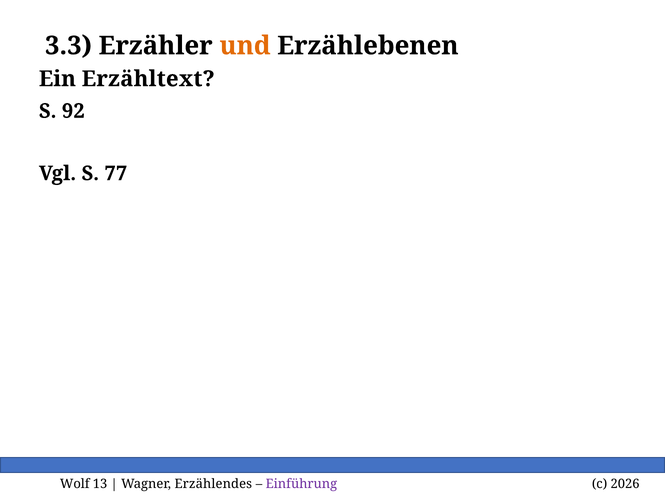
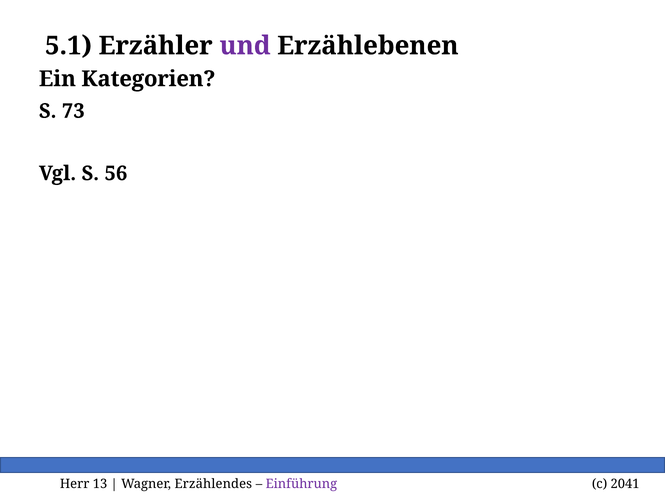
3.3: 3.3 -> 5.1 (68, 46)
und colour: orange -> purple (245, 46)
Erzähltext: Erzähltext -> Kategorien (148, 79)
92: 92 -> 73 (73, 111)
77: 77 -> 56 (116, 173)
Wolf: Wolf -> Herr (75, 484)
2026: 2026 -> 2041 (625, 484)
